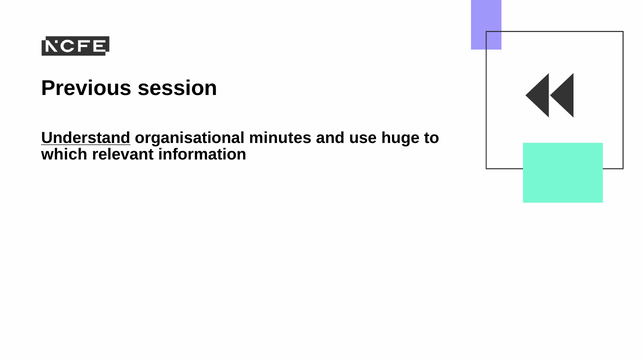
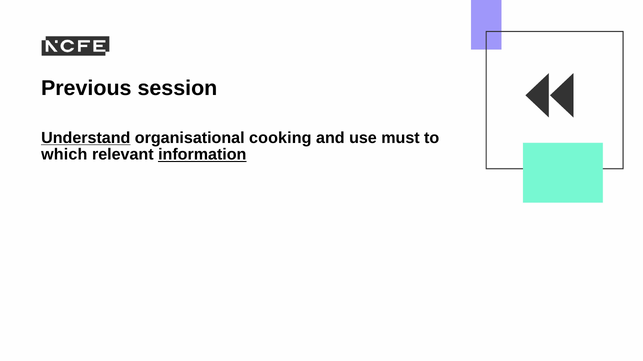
minutes: minutes -> cooking (280, 138)
huge: huge -> must (400, 138)
information underline: none -> present (202, 155)
